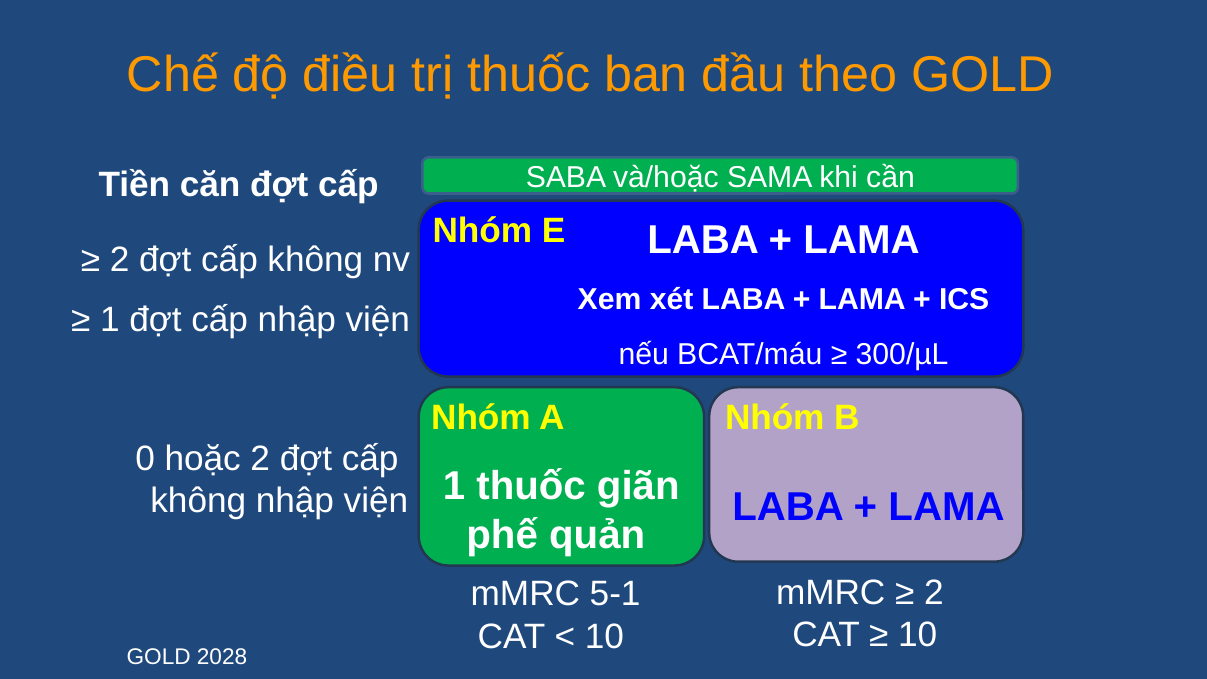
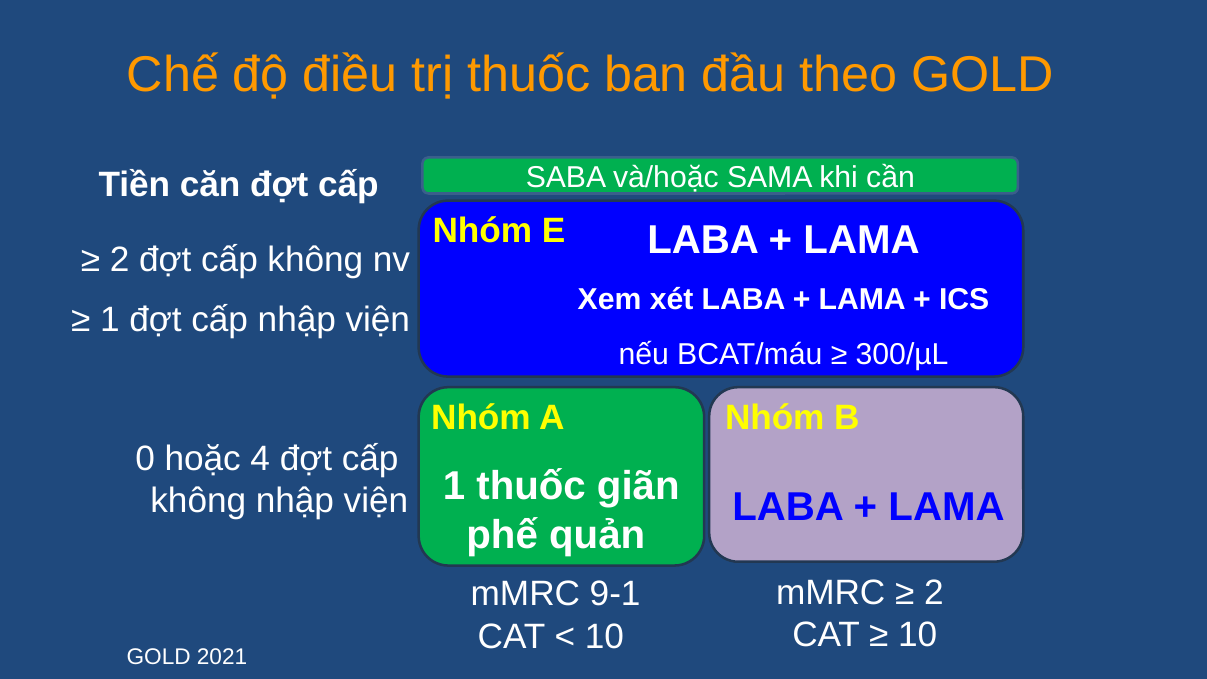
hoặc 2: 2 -> 4 (260, 459)
5-1: 5-1 -> 9-1 (615, 594)
2028: 2028 -> 2021 (222, 657)
